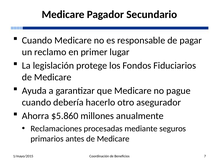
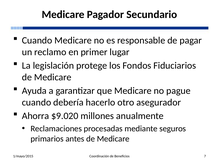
$5.860: $5.860 -> $9.020 (65, 116)
